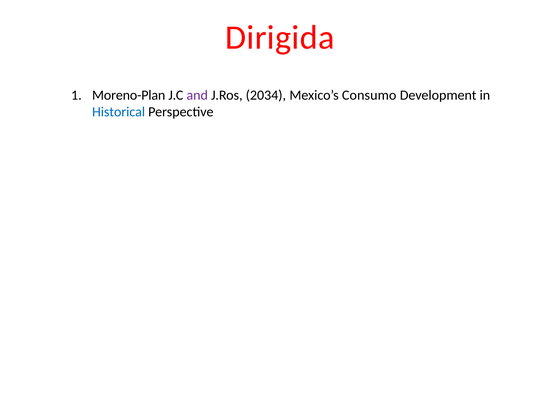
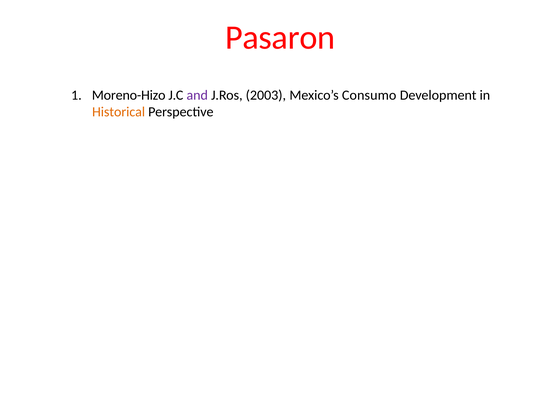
Dirigida: Dirigida -> Pasaron (280, 37)
Moreno-Plan: Moreno-Plan -> Moreno-Hizo (129, 95)
2034: 2034 -> 2003 (266, 95)
Historical colour: blue -> orange (119, 112)
